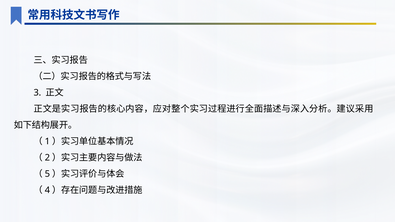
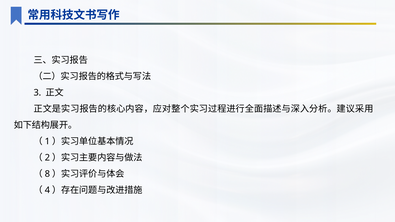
5: 5 -> 8 (47, 174)
